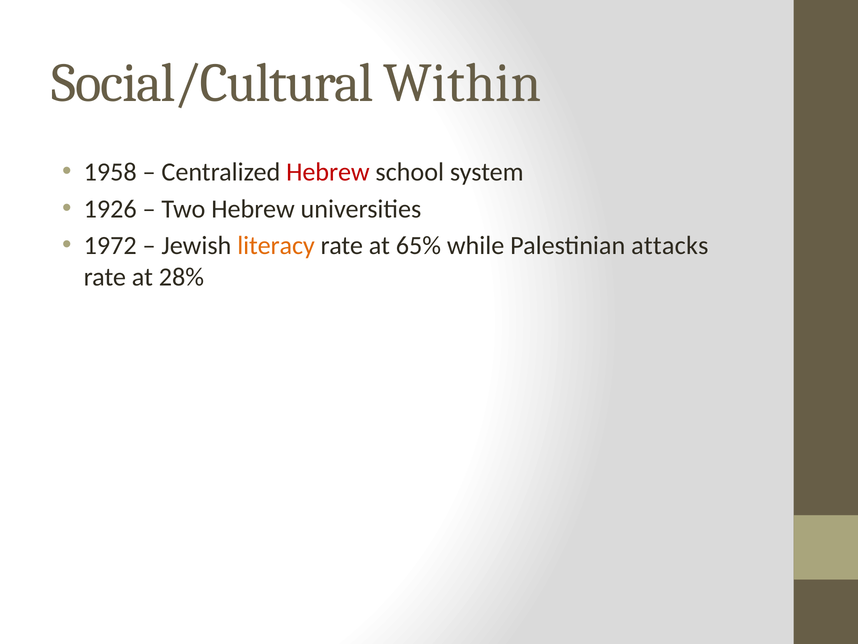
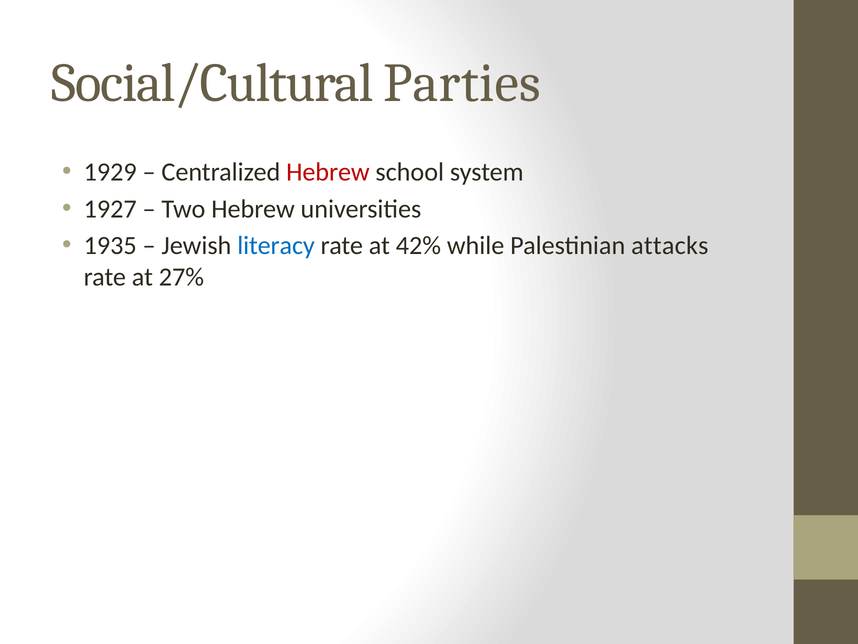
Within: Within -> Parties (462, 83)
1958: 1958 -> 1929 (110, 172)
1926: 1926 -> 1927 (110, 209)
1972: 1972 -> 1935 (110, 245)
literacy colour: orange -> blue (276, 245)
65%: 65% -> 42% (418, 245)
28%: 28% -> 27% (181, 277)
